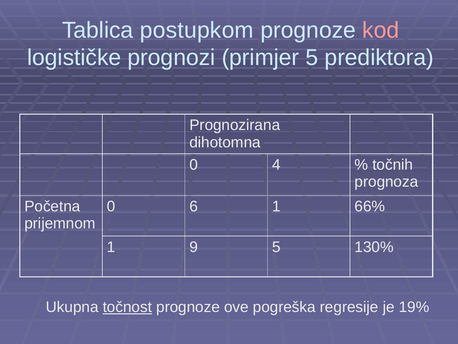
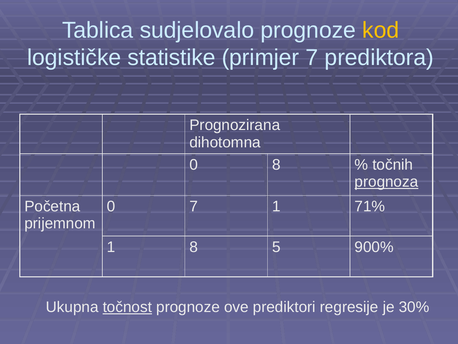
postupkom: postupkom -> sudjelovalo (197, 30)
kod colour: pink -> yellow (381, 30)
prognozi: prognozi -> statistike (172, 58)
primjer 5: 5 -> 7 (312, 58)
0 4: 4 -> 8 (276, 165)
prognoza underline: none -> present (386, 182)
0 6: 6 -> 7 (194, 206)
66%: 66% -> 71% (370, 206)
1 9: 9 -> 8 (194, 247)
130%: 130% -> 900% (374, 247)
pogreška: pogreška -> prediktori (284, 307)
19%: 19% -> 30% (414, 307)
